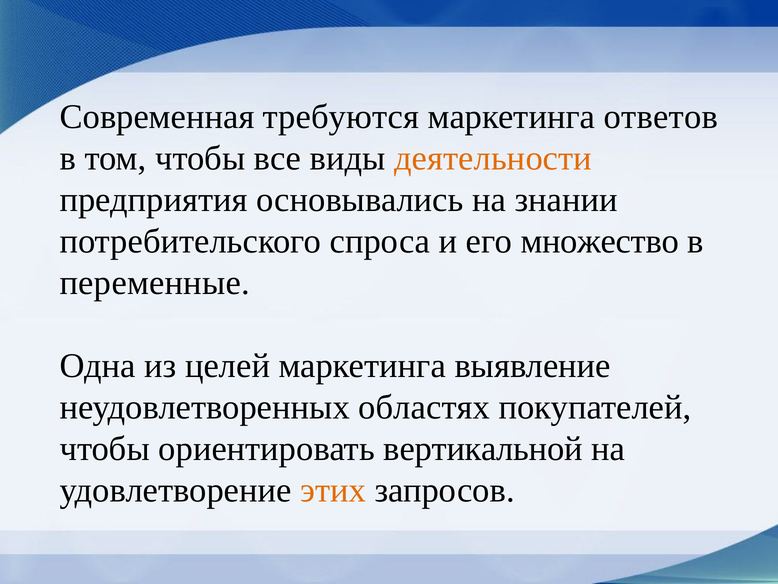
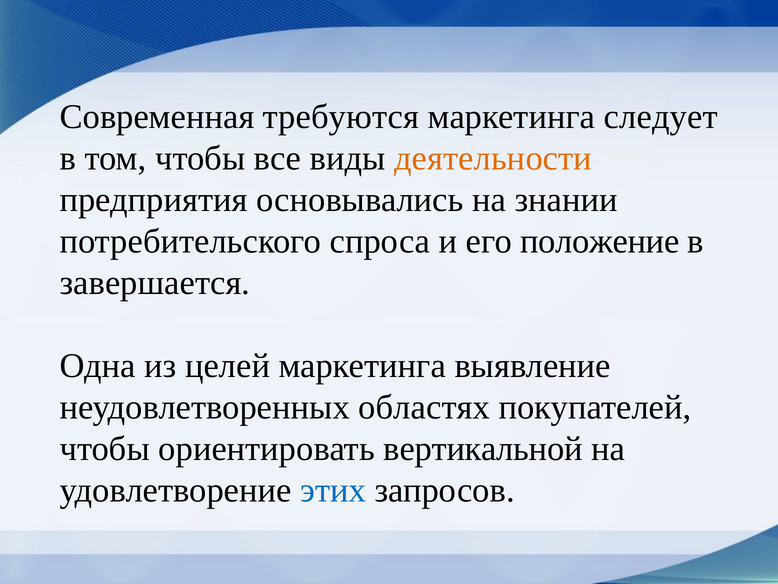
ответов: ответов -> следует (661, 117)
множество: множество -> положение (600, 241)
переменные: переменные -> завершается (155, 283)
этих colour: orange -> blue (333, 490)
